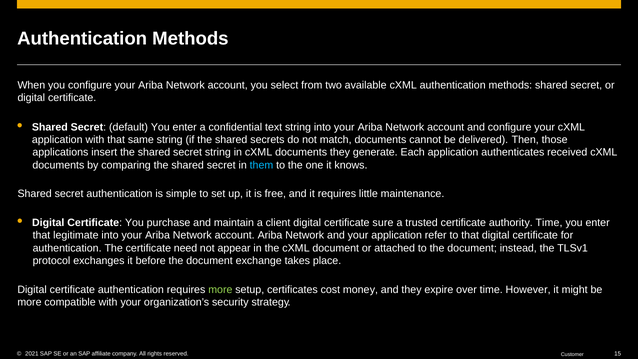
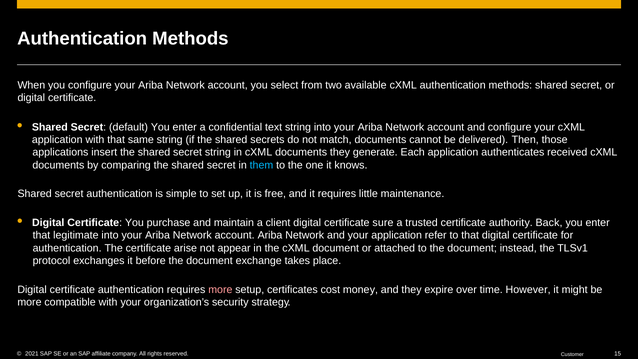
authority Time: Time -> Back (549, 223)
need: need -> arise (185, 248)
more colour: light green -> pink (220, 289)
